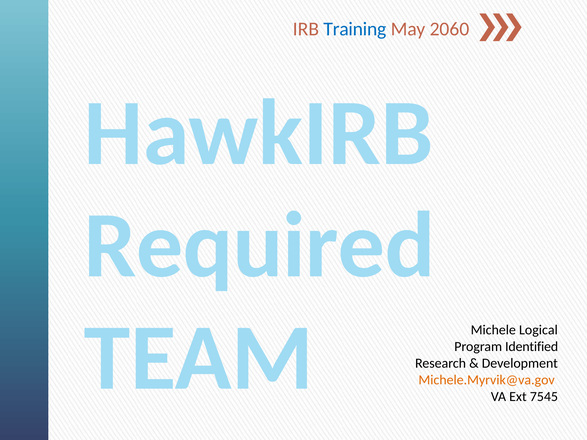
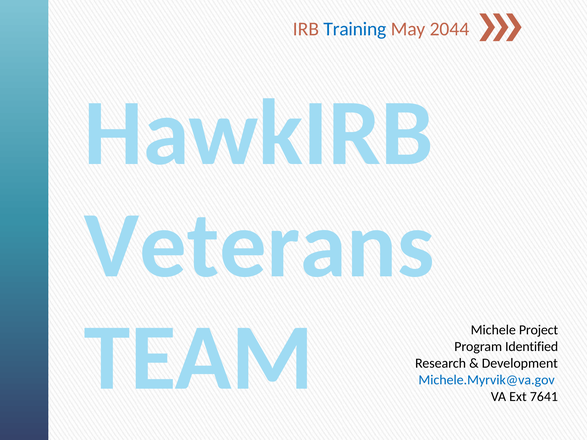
2060: 2060 -> 2044 (450, 29)
Required: Required -> Veterans (259, 246)
Logical: Logical -> Project (539, 330)
Michele.Myrvik@va.gov colour: orange -> blue (487, 380)
7545: 7545 -> 7641 (544, 397)
